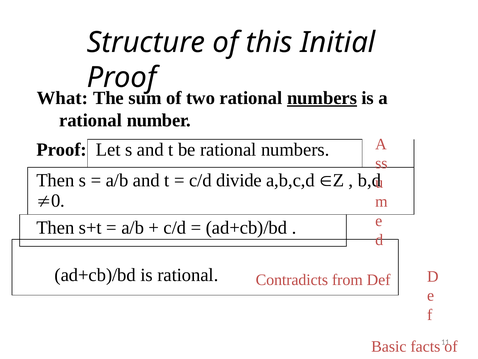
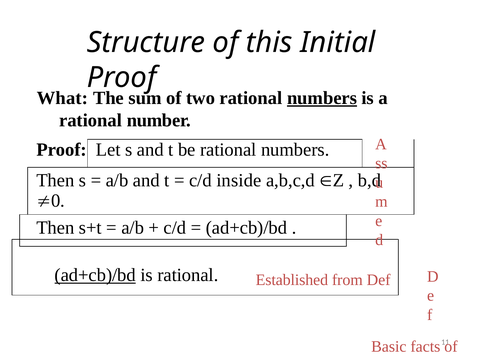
divide: divide -> inside (239, 180)
ad+cb)/bd underline: none -> present (95, 275)
Contradicts: Contradicts -> Established (292, 279)
